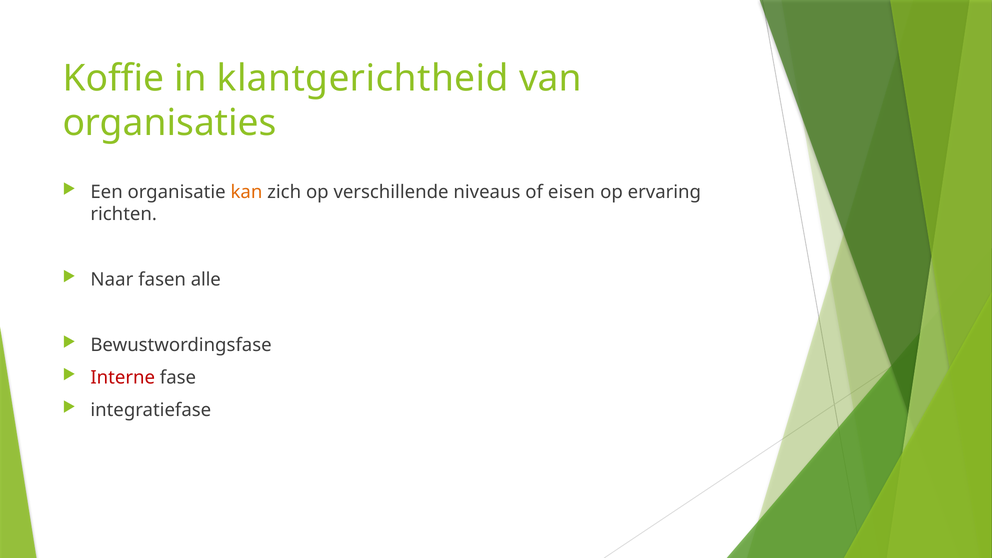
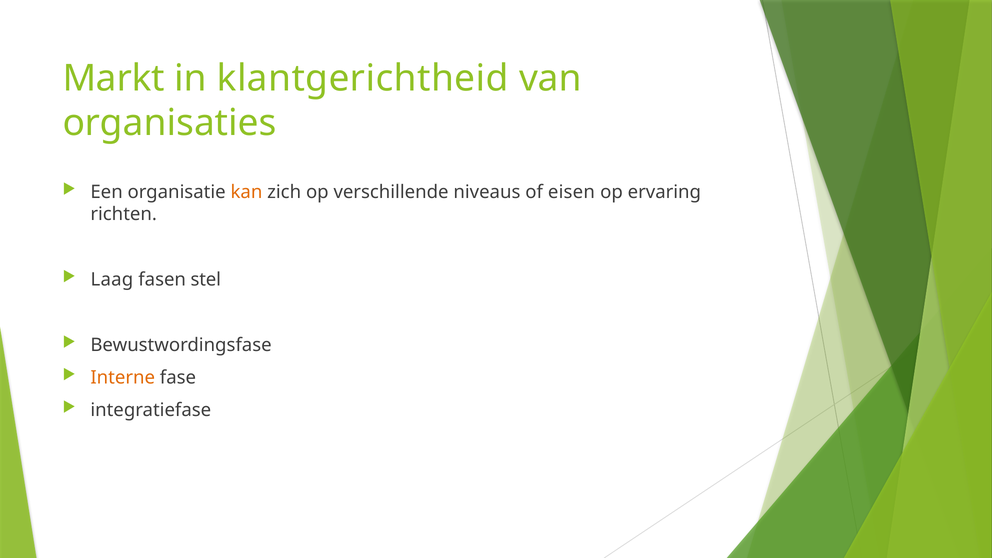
Koffie: Koffie -> Markt (114, 78)
Naar: Naar -> Laag (112, 280)
alle: alle -> stel (206, 280)
Interne colour: red -> orange (123, 378)
